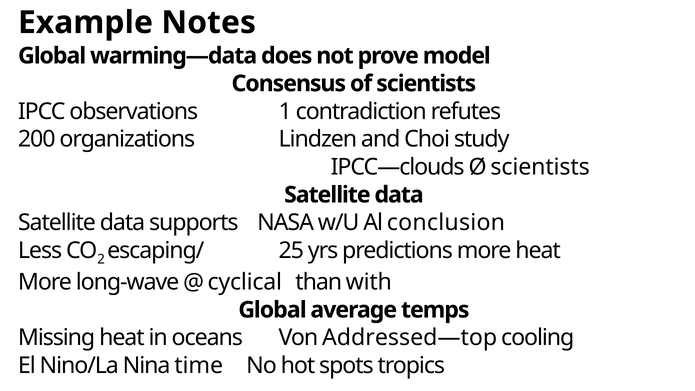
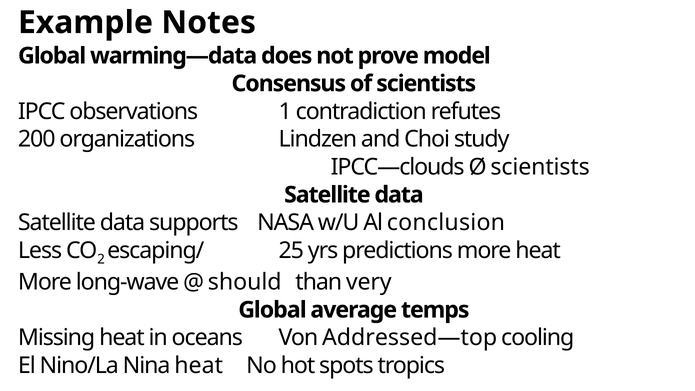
cyclical: cyclical -> should (245, 282)
with: with -> very (369, 282)
Nina time: time -> heat (199, 365)
